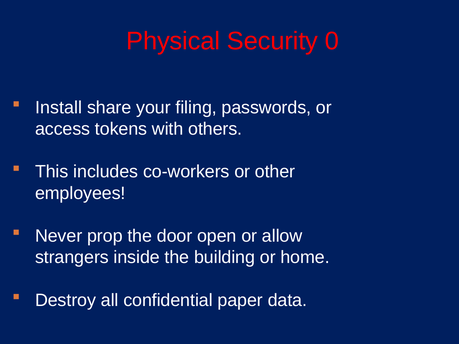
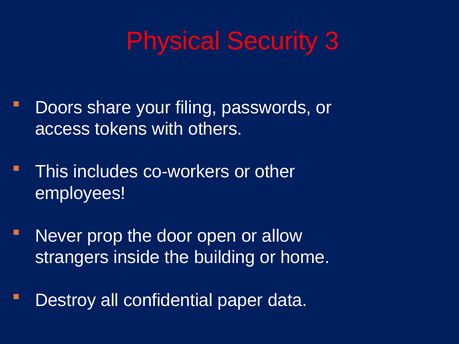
0: 0 -> 3 (332, 41)
Install: Install -> Doors (59, 108)
